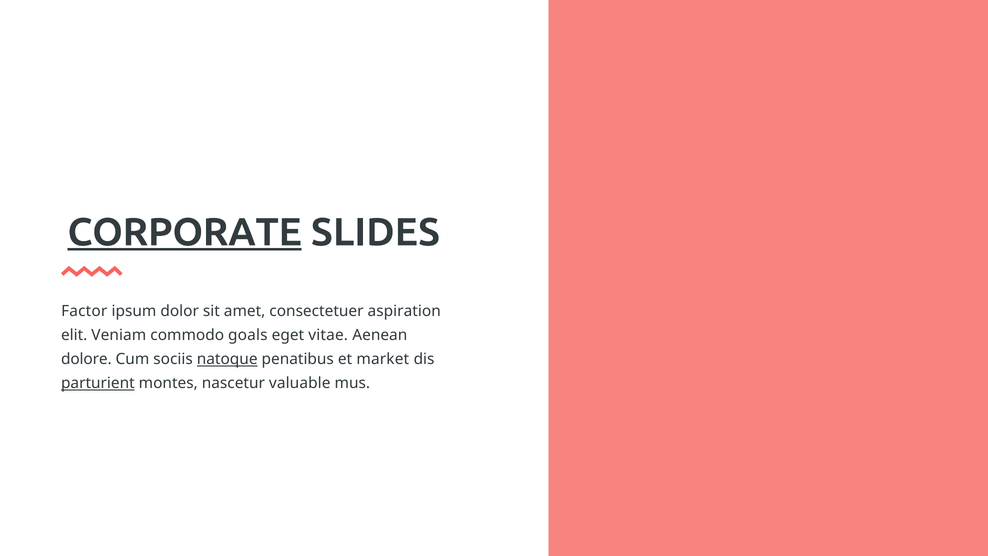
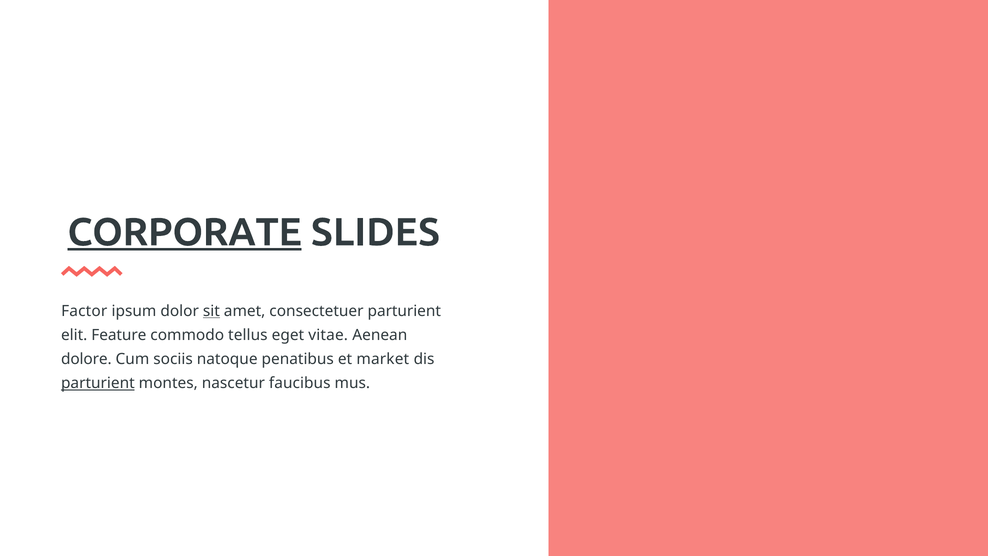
sit underline: none -> present (211, 311)
consectetuer aspiration: aspiration -> parturient (404, 311)
Veniam: Veniam -> Feature (119, 335)
goals: goals -> tellus (248, 335)
natoque underline: present -> none (227, 359)
valuable: valuable -> faucibus (300, 383)
